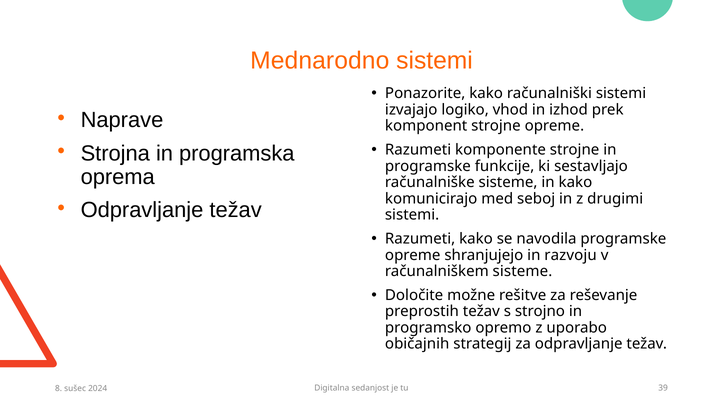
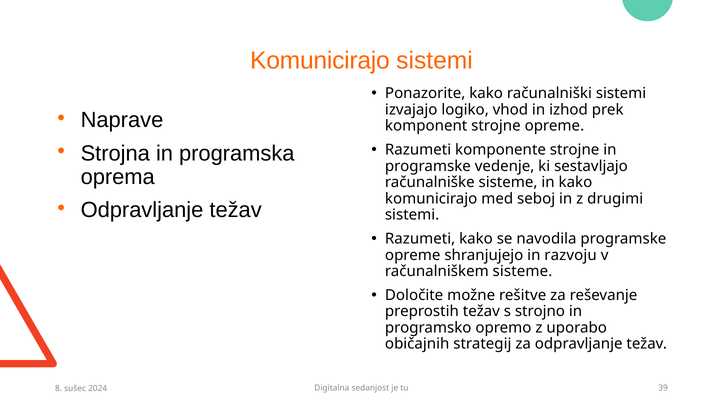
Mednarodno: Mednarodno -> Komunicirajo (320, 61)
funkcije: funkcije -> vedenje (505, 166)
